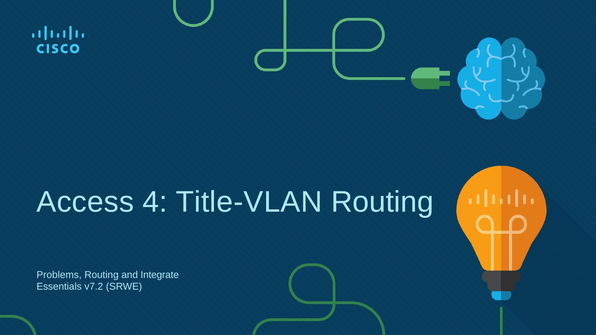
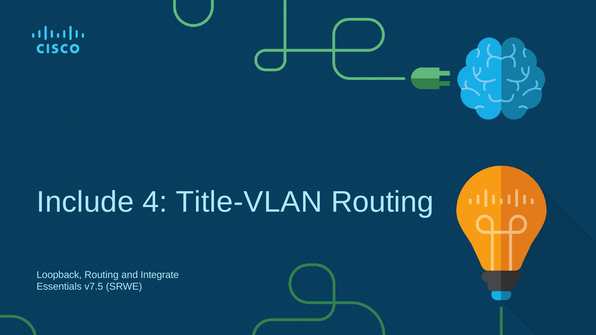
Access: Access -> Include (85, 202)
Problems: Problems -> Loopback (59, 275)
v7.2: v7.2 -> v7.5 (94, 287)
